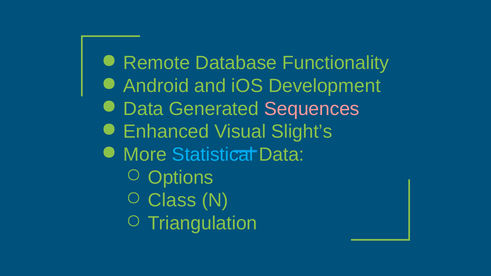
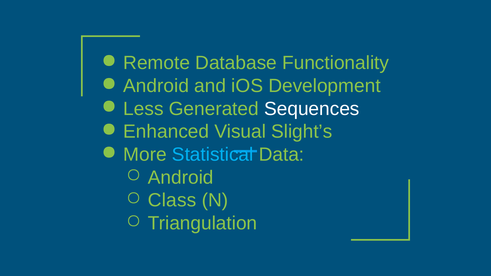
Data: Data -> Less (143, 109)
Sequences colour: pink -> white (312, 109)
Options: Options -> Android (181, 178)
